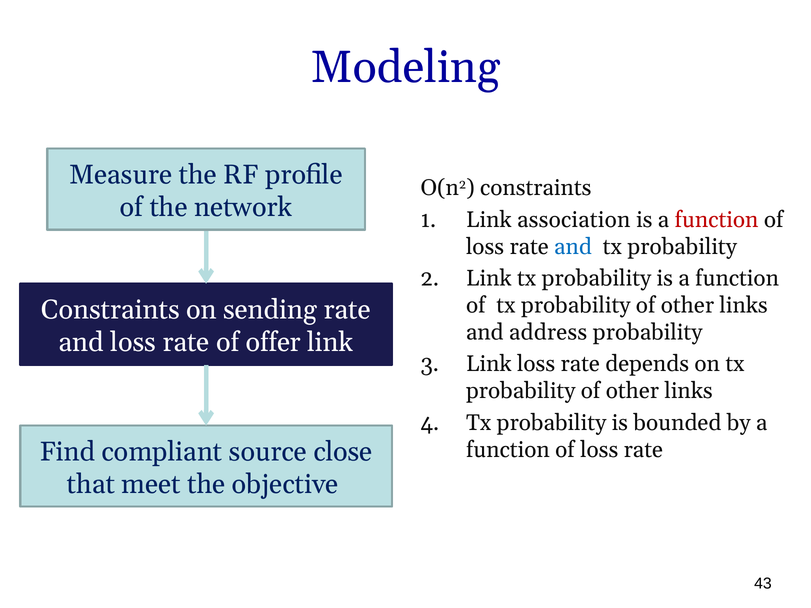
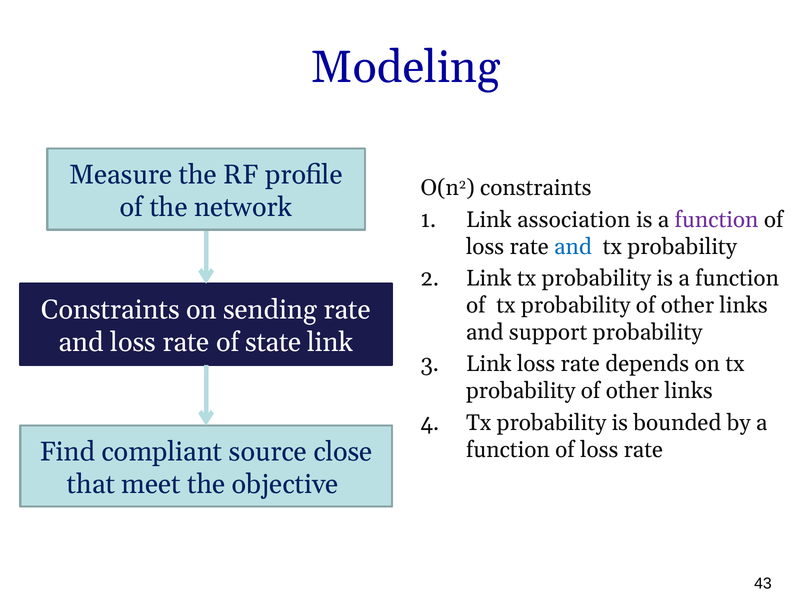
function colour: red -> purple (717, 220)
address: address -> support (548, 333)
offer: offer -> state (273, 342)
